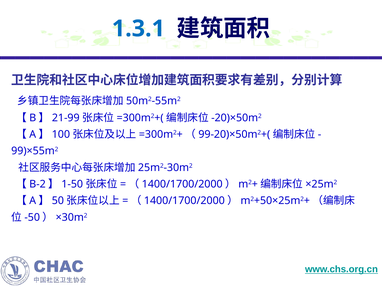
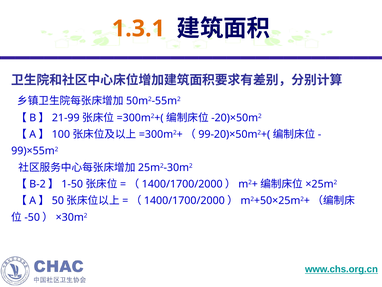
1.3.1 colour: blue -> orange (138, 29)
